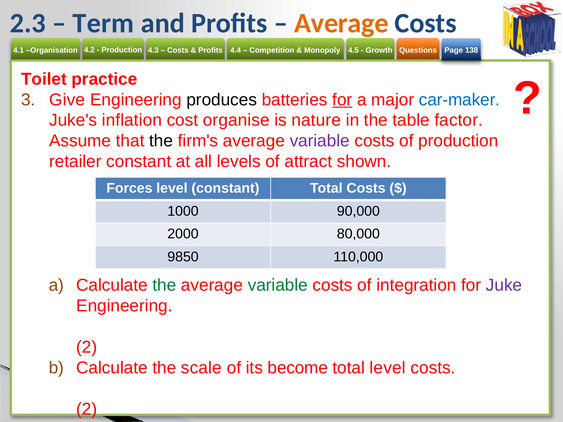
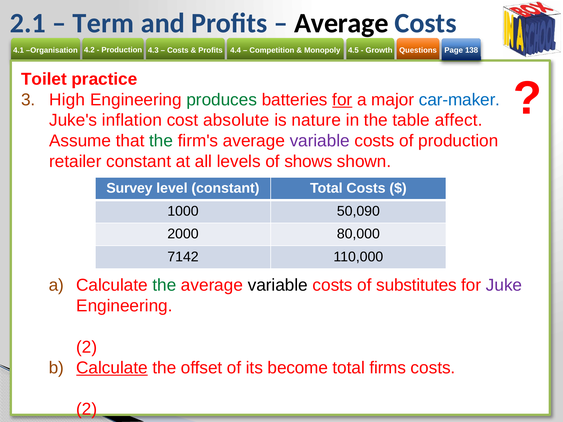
2.3: 2.3 -> 2.1 (28, 23)
Average colour: orange -> black (341, 23)
Give: Give -> High (67, 100)
produces colour: black -> green (222, 100)
organise: organise -> absolute (236, 120)
factor: factor -> affect (459, 120)
the colour: black -> green (161, 141)
attract: attract -> shows (308, 162)
Forces: Forces -> Survey (129, 188)
90,000: 90,000 -> 50,090 (358, 211)
9850: 9850 -> 7142 (183, 257)
variable colour: green -> black (278, 285)
integration: integration -> substitutes (417, 285)
Calculate underline: none -> present (112, 368)
scale: scale -> offset (202, 368)
total level: level -> firms (388, 368)
